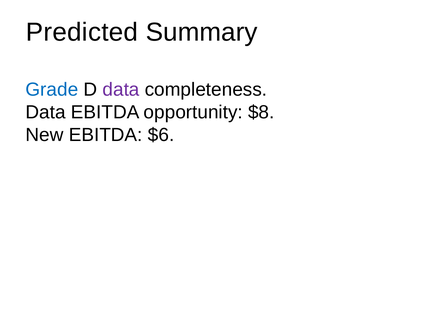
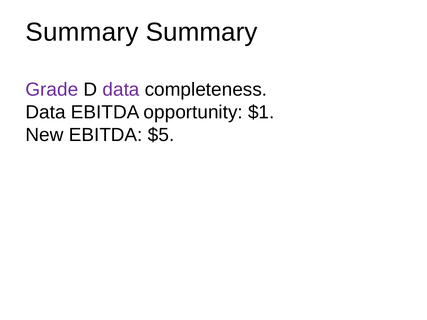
Predicted: Predicted -> Summary (82, 32)
Grade colour: blue -> purple (52, 90)
$8: $8 -> $1 (261, 112)
$6: $6 -> $5 (161, 135)
